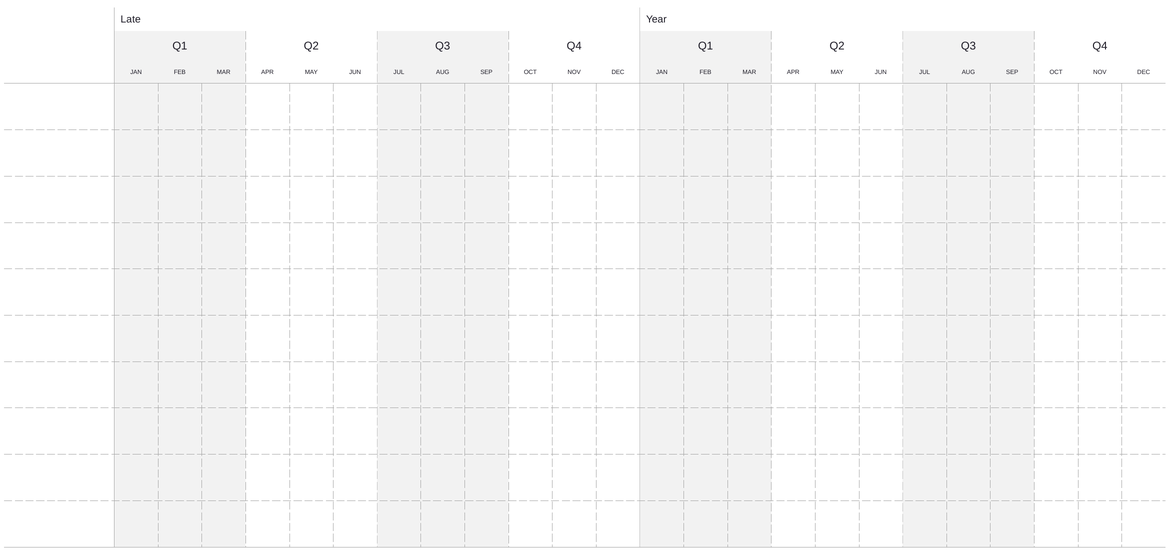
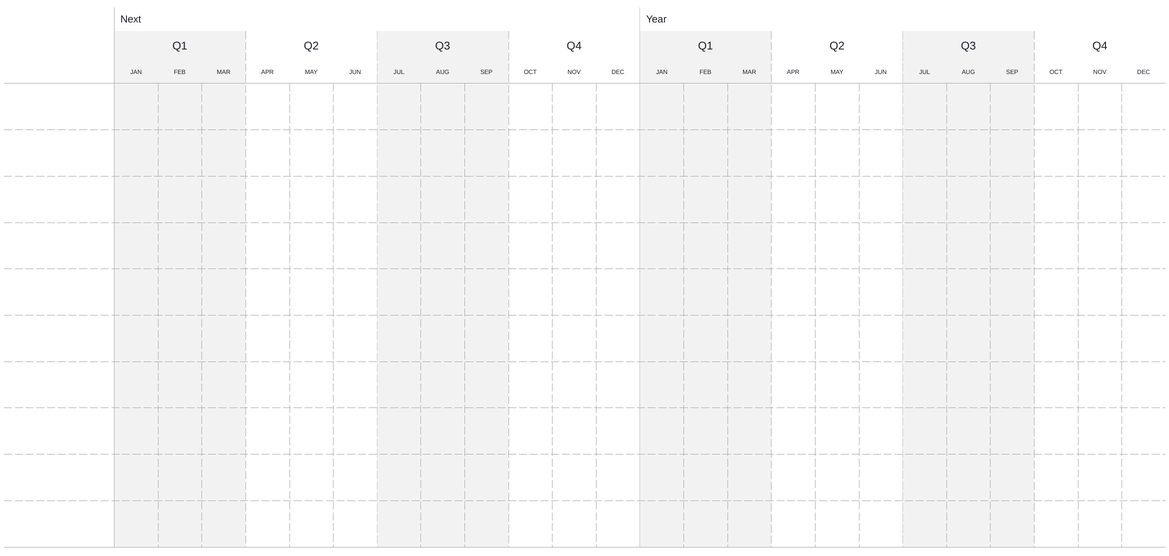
Late: Late -> Next (131, 19)
